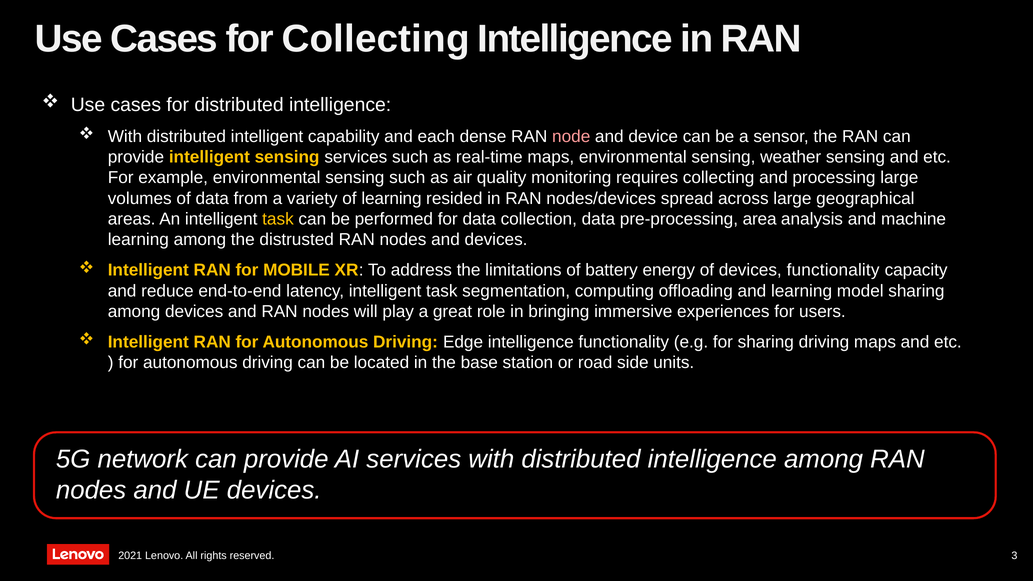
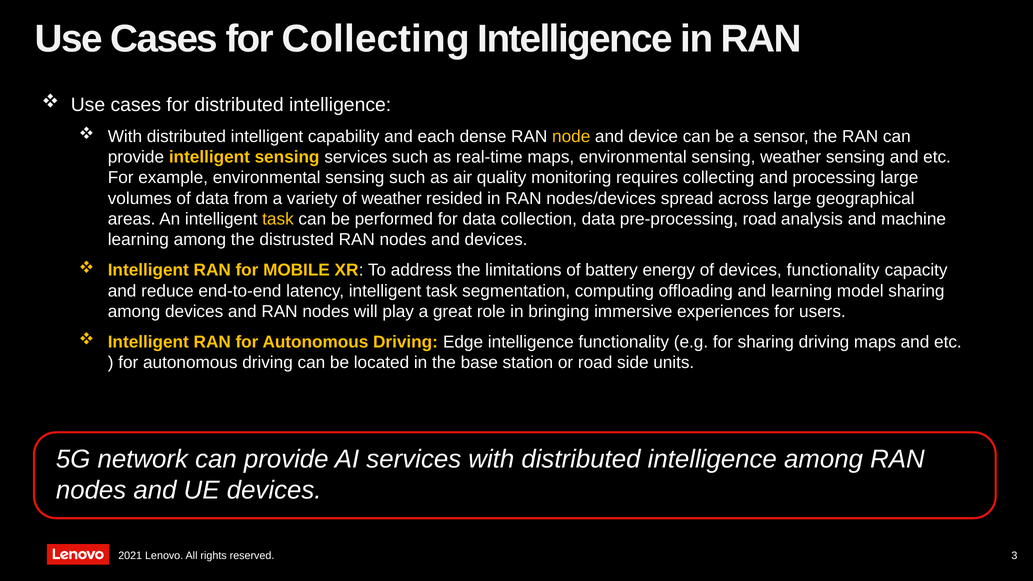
node colour: pink -> yellow (571, 136)
of learning: learning -> weather (391, 198)
pre-processing area: area -> road (760, 219)
